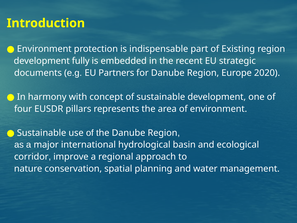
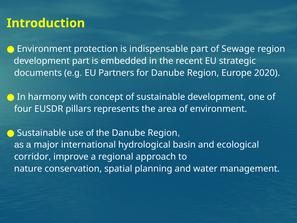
Existing: Existing -> Sewage (238, 49)
development fully: fully -> part (81, 61)
